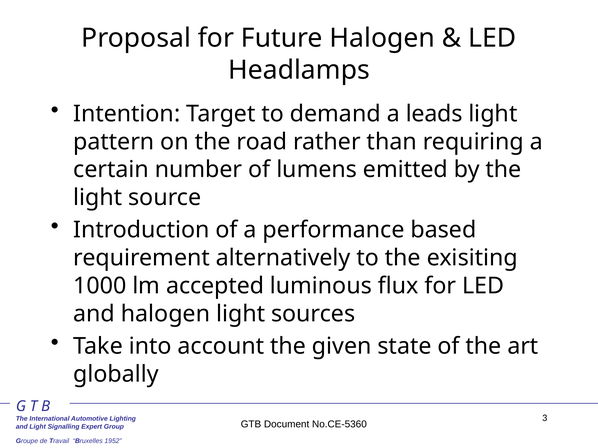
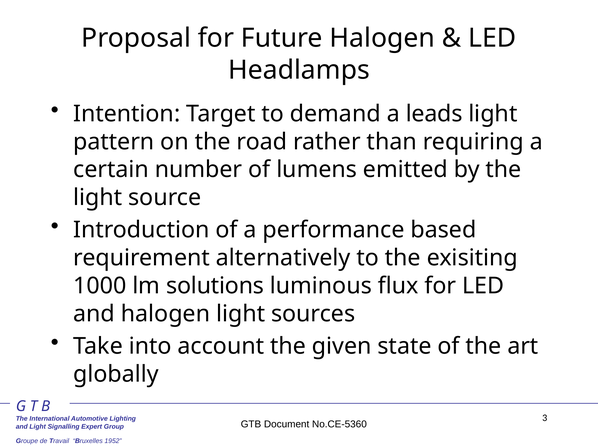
accepted: accepted -> solutions (215, 286)
